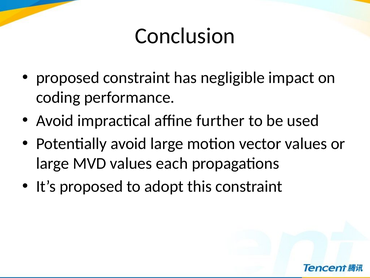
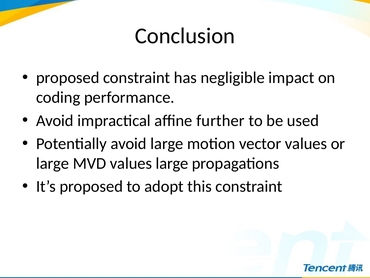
values each: each -> large (172, 163)
